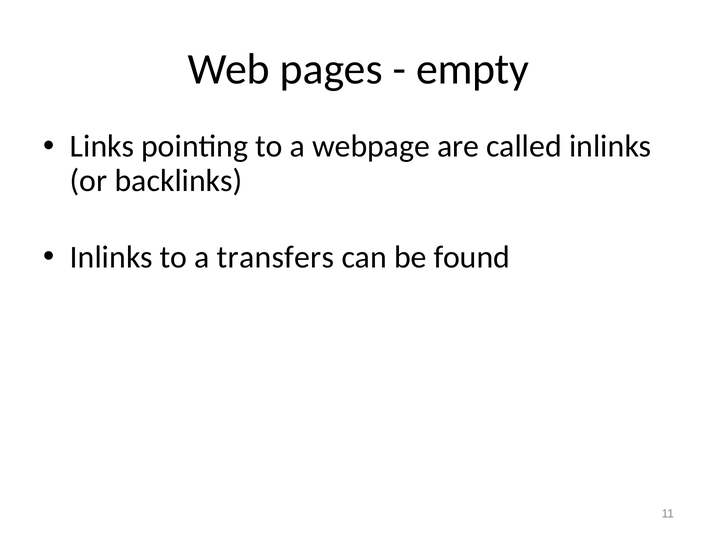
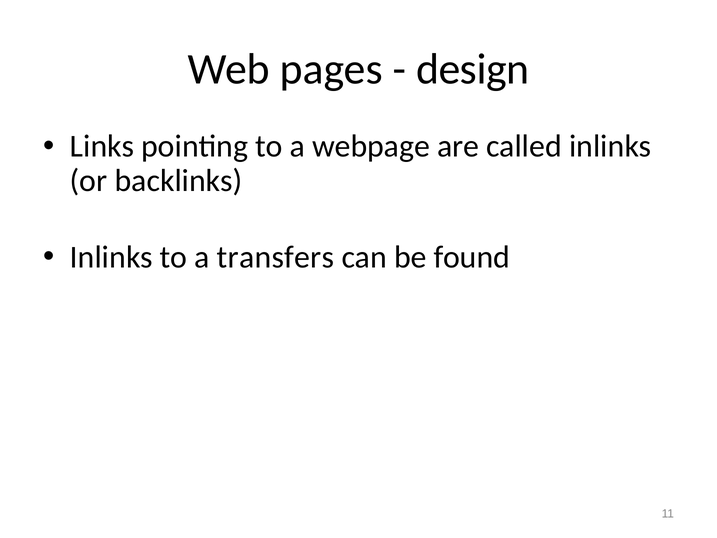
empty: empty -> design (473, 69)
